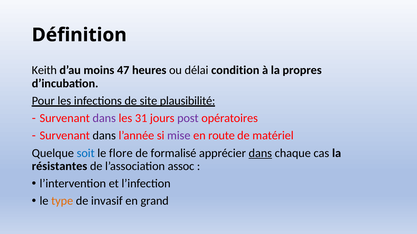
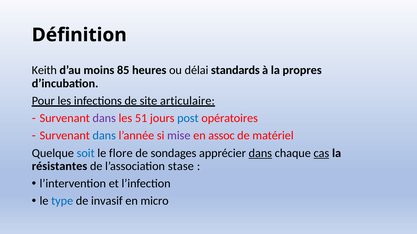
47: 47 -> 85 (123, 70)
condition: condition -> standards (235, 70)
plausibilité: plausibilité -> articulaire (187, 101)
31: 31 -> 51 (141, 119)
post colour: purple -> blue (188, 119)
dans colour: black -> blue (104, 136)
route: route -> assoc (222, 136)
formalisé: formalisé -> sondages (174, 153)
cas underline: none -> present (321, 153)
assoc: assoc -> stase (181, 167)
type colour: orange -> blue (62, 201)
grand: grand -> micro (155, 201)
